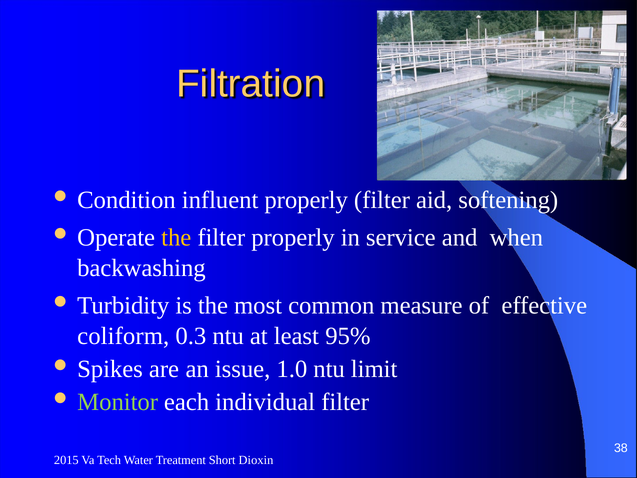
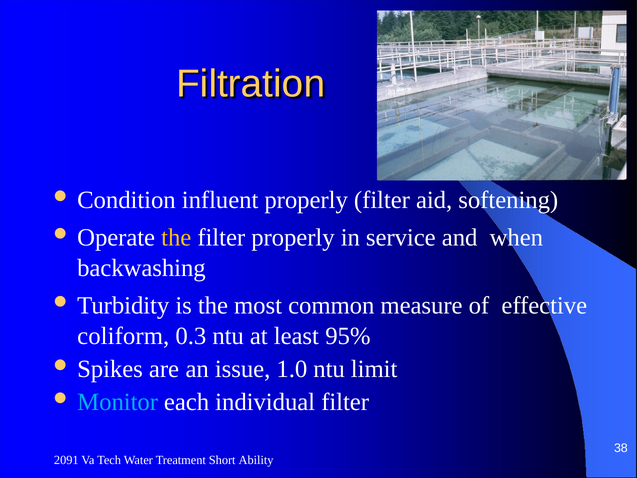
Monitor colour: light green -> light blue (118, 402)
2015: 2015 -> 2091 (66, 460)
Dioxin: Dioxin -> Ability (256, 460)
